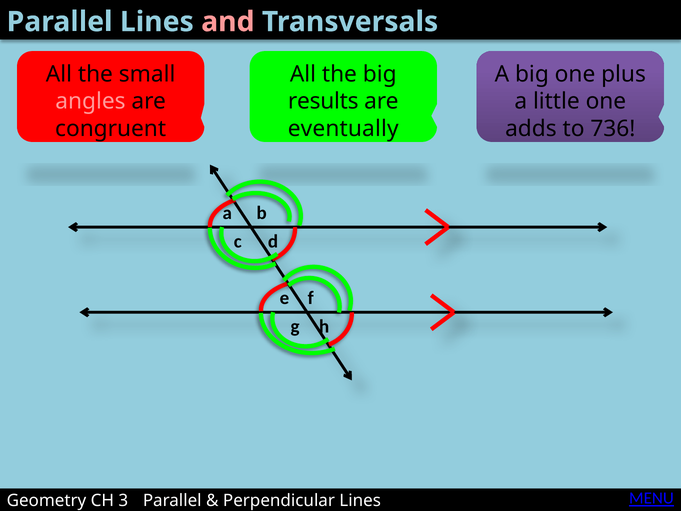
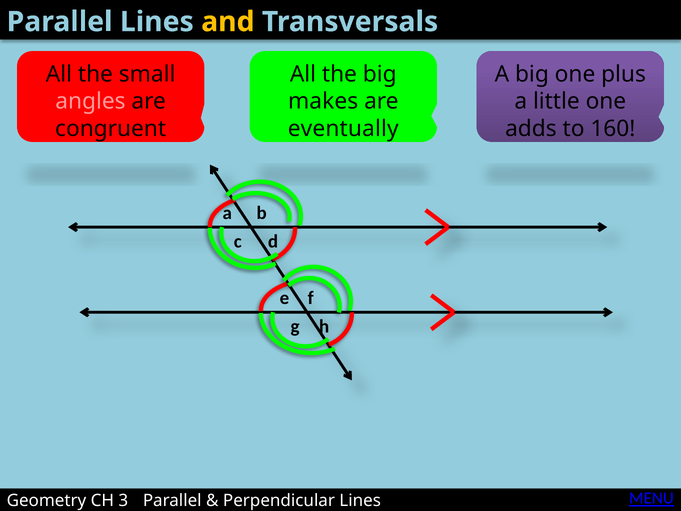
and colour: pink -> yellow (228, 22)
results: results -> makes (323, 101)
736: 736 -> 160 (613, 129)
